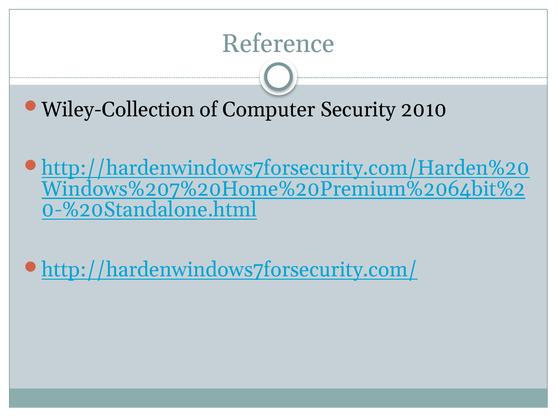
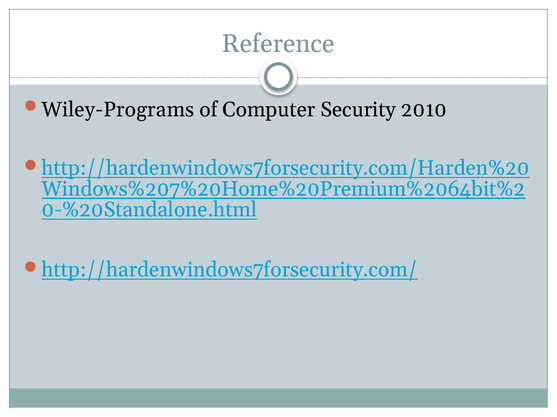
Wiley-Collection: Wiley-Collection -> Wiley-Programs (118, 110)
